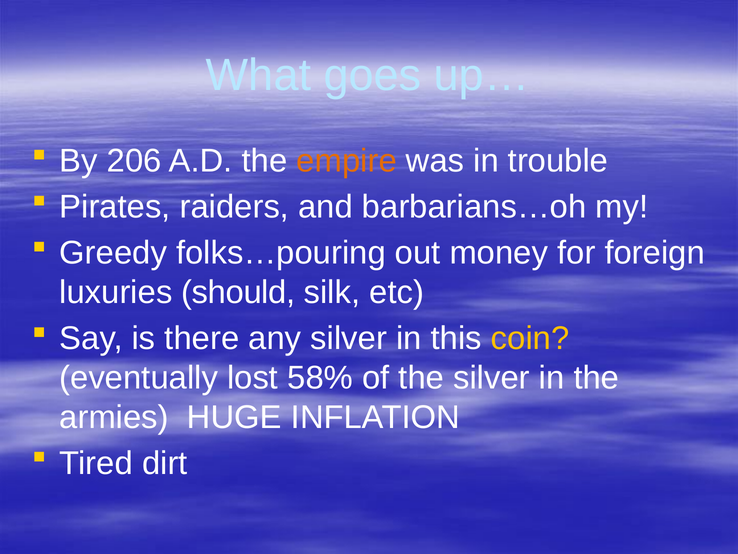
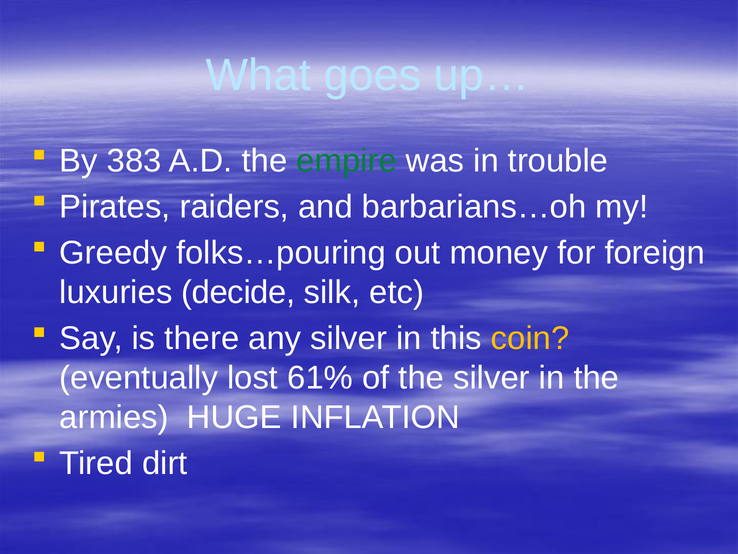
206: 206 -> 383 (134, 161)
empire colour: orange -> green (347, 161)
should: should -> decide (238, 292)
58%: 58% -> 61% (320, 378)
